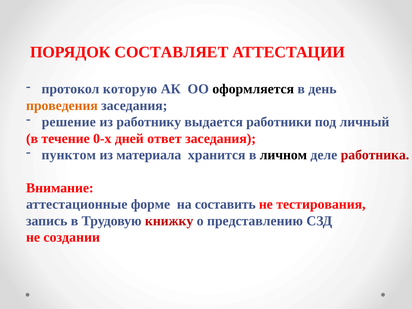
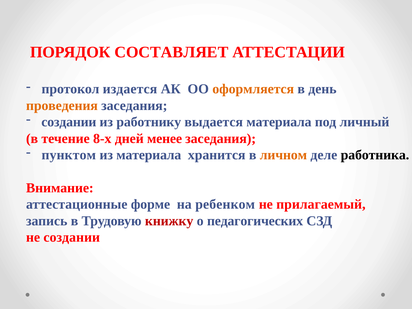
которую: которую -> издается (130, 89)
оформляется colour: black -> orange (253, 89)
решение: решение -> создании (69, 122)
выдается работники: работники -> материала (279, 122)
0-х: 0-х -> 8-х (102, 138)
ответ: ответ -> менее (165, 138)
личном colour: black -> orange (283, 155)
работника colour: red -> black (375, 155)
составить: составить -> ребенком (225, 204)
тестирования: тестирования -> прилагаемый (321, 204)
представлению: представлению -> педагогических (255, 221)
